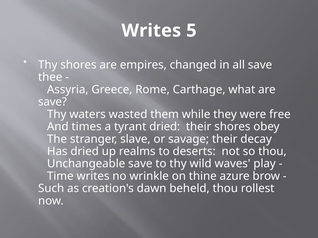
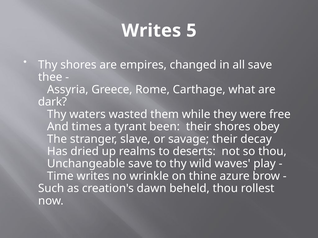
save: save -> dark (52, 102)
tyrant dried: dried -> been (165, 127)
